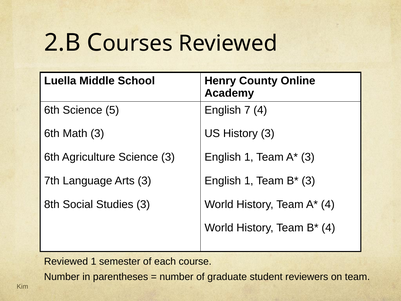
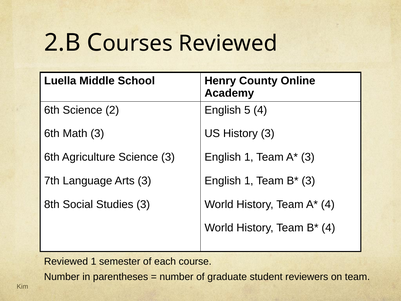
5: 5 -> 2 (112, 110)
7: 7 -> 5 (247, 110)
